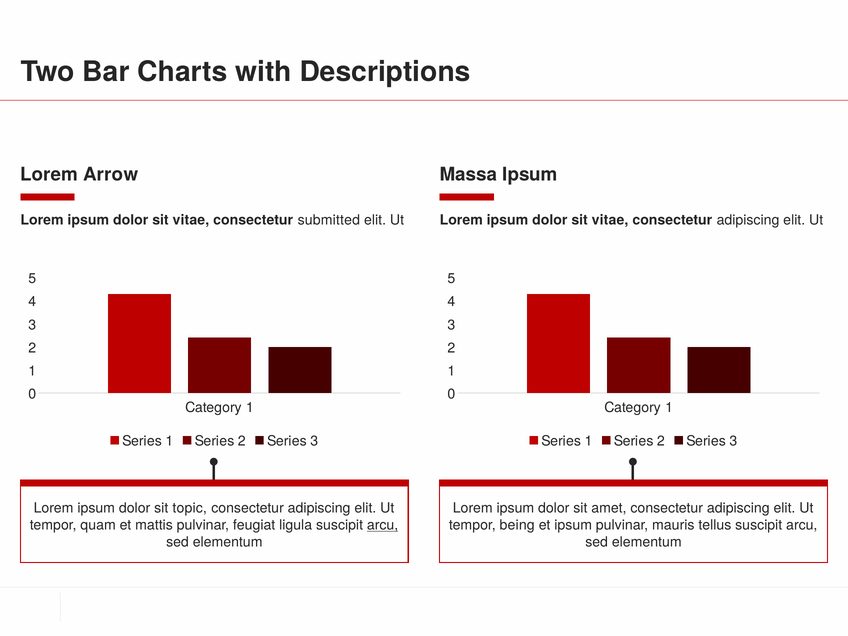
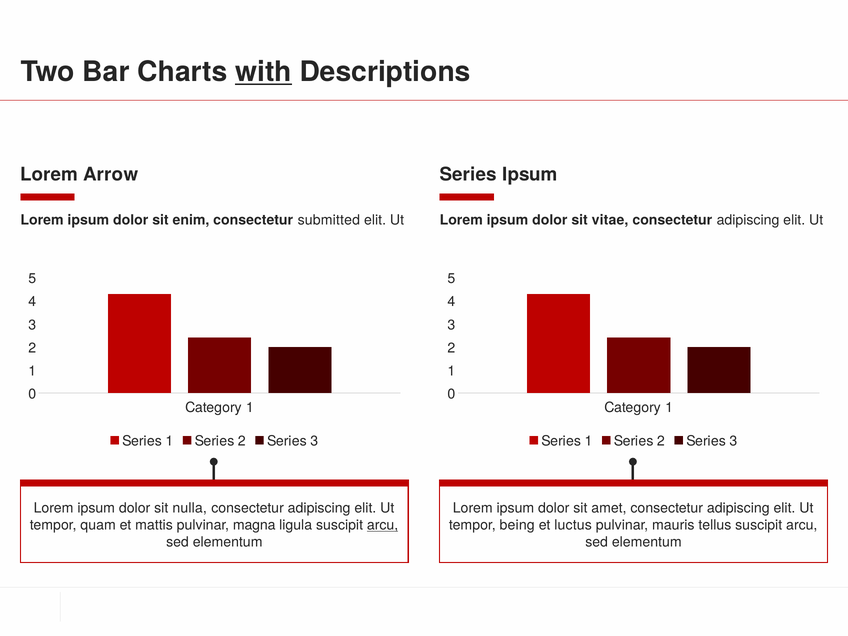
with underline: none -> present (264, 72)
Massa: Massa -> Series (468, 175)
vitae: vitae -> enim (191, 220)
topic: topic -> nulla (190, 508)
feugiat: feugiat -> magna (254, 525)
et ipsum: ipsum -> luctus (573, 525)
